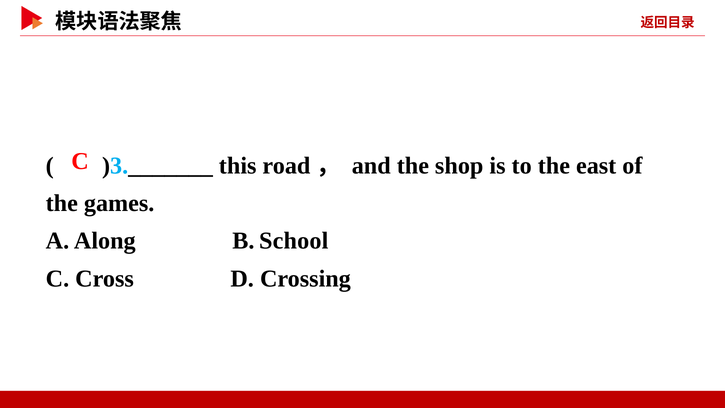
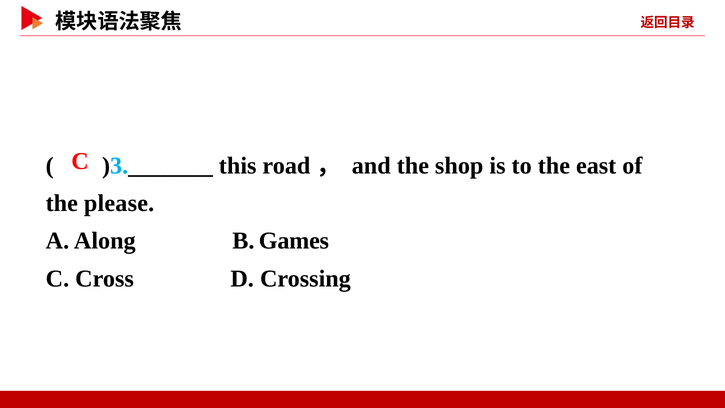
games: games -> please (119, 203)
School: School -> Games (294, 241)
